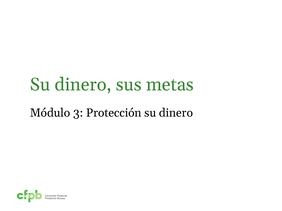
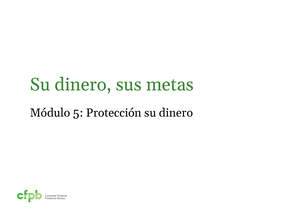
3: 3 -> 5 (78, 113)
